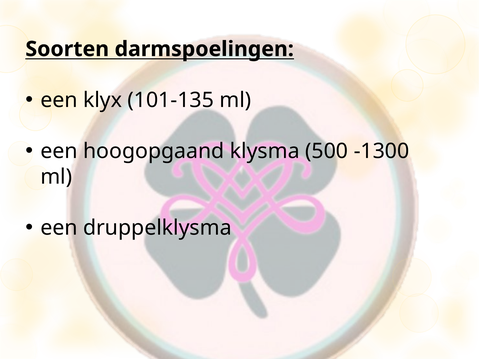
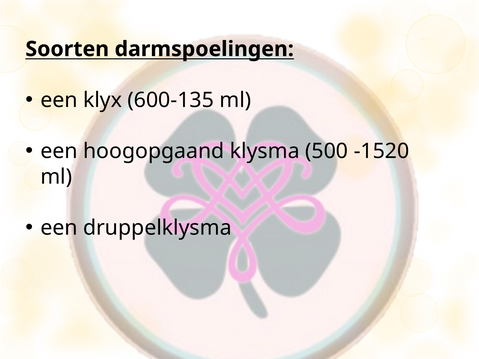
101-135: 101-135 -> 600-135 (171, 100)
-1300: -1300 -> -1520 (381, 151)
